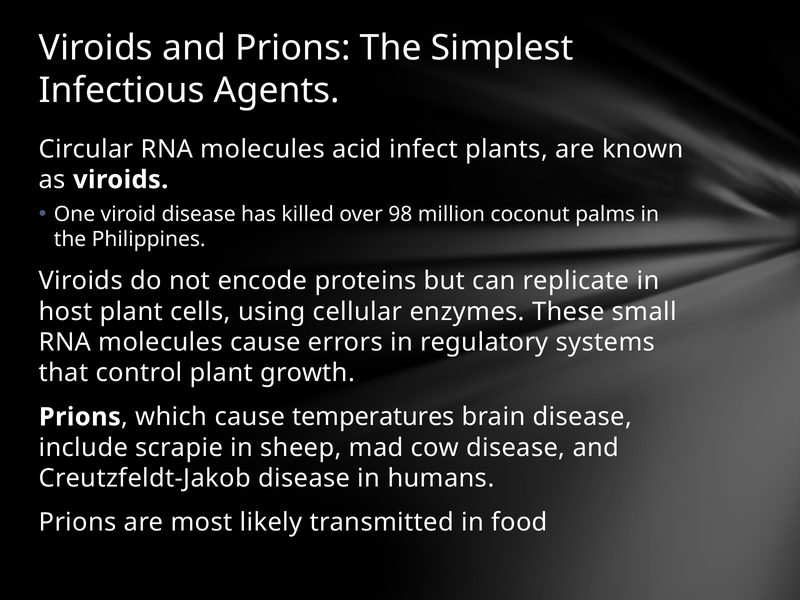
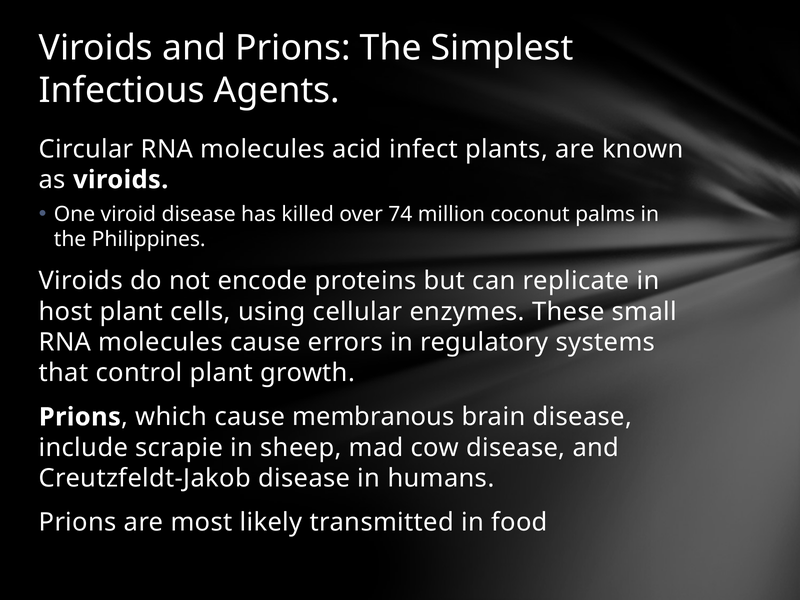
98: 98 -> 74 (400, 214)
temperatures: temperatures -> membranous (373, 417)
